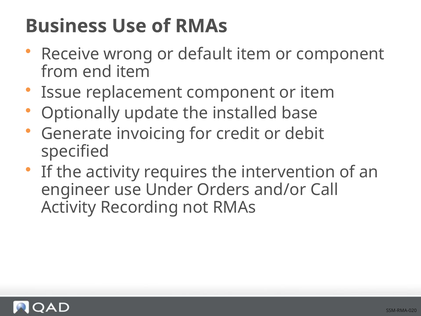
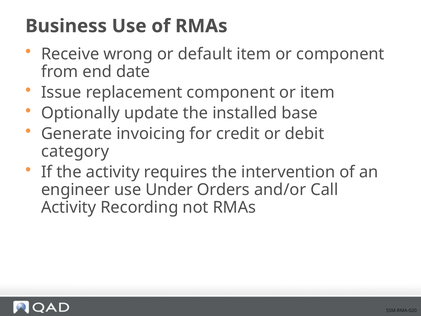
end item: item -> date (133, 72)
specified: specified -> category (75, 151)
